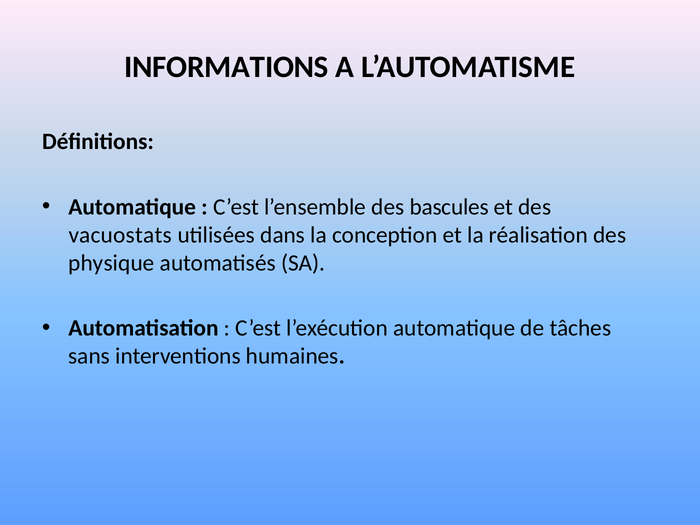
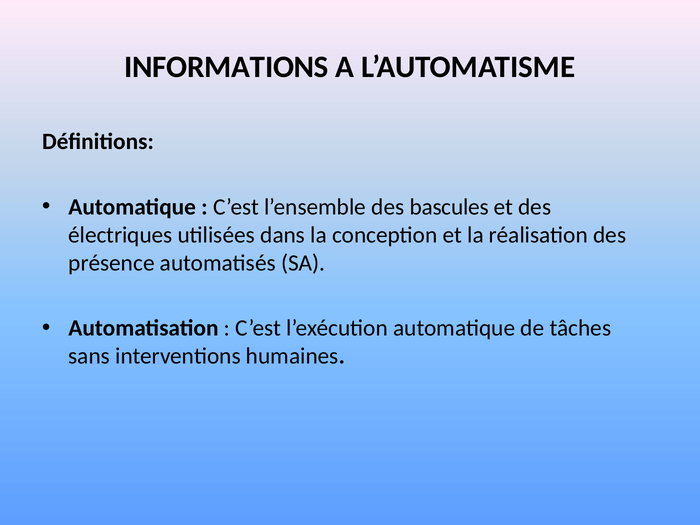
vacuostats: vacuostats -> électriques (120, 235)
physique: physique -> présence (111, 263)
